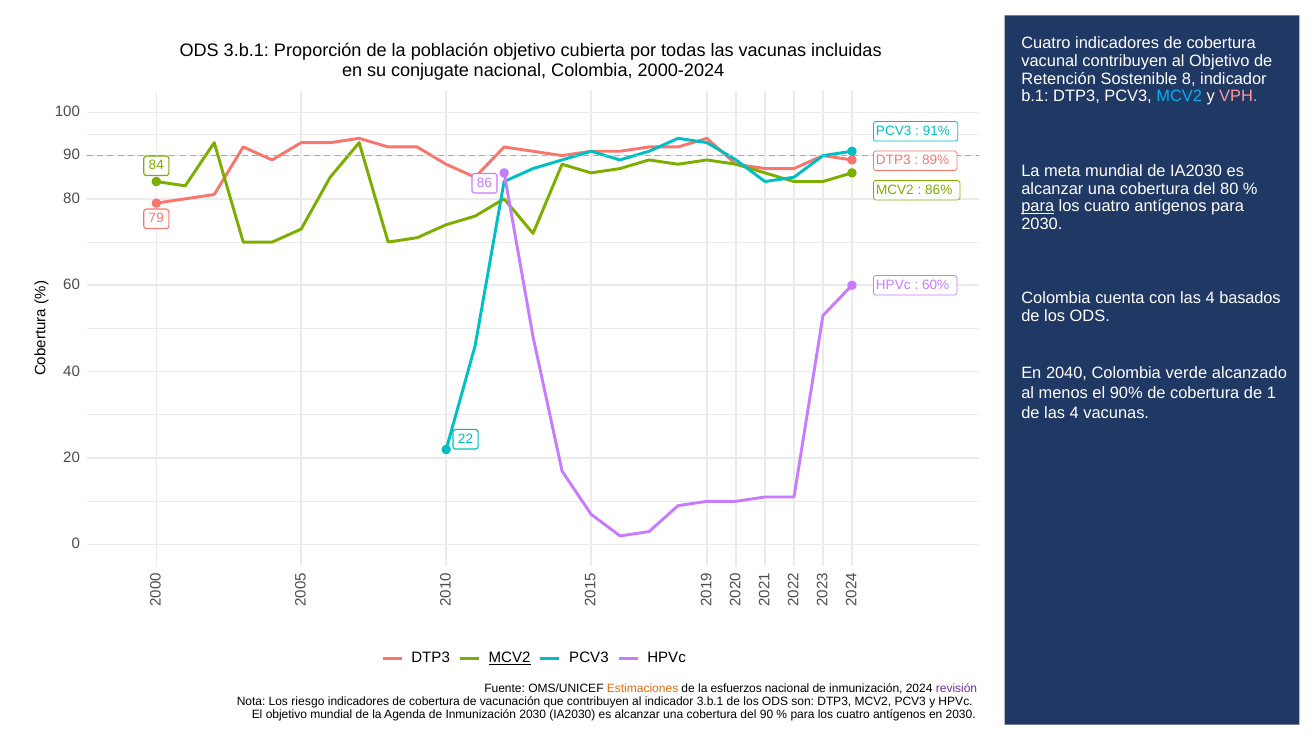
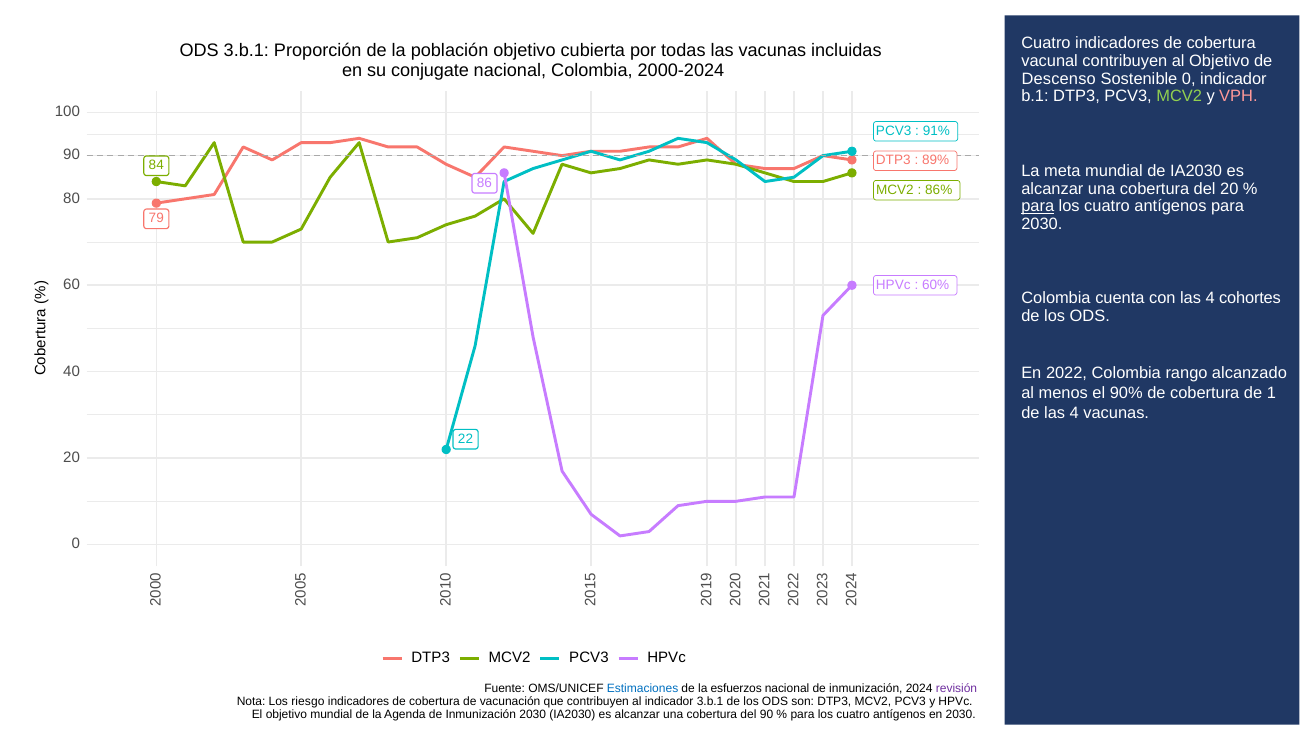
Retención: Retención -> Descenso (1059, 79)
Sostenible 8: 8 -> 0 (1189, 79)
MCV2 colour: light blue -> light green (1179, 97)
del 80: 80 -> 20 (1229, 189)
basados: basados -> cohortes (1250, 299)
2040: 2040 -> 2022 (1067, 373)
verde: verde -> rango (1187, 373)
MCV2 underline: present -> none (510, 658)
Estimaciones colour: orange -> blue (643, 689)
